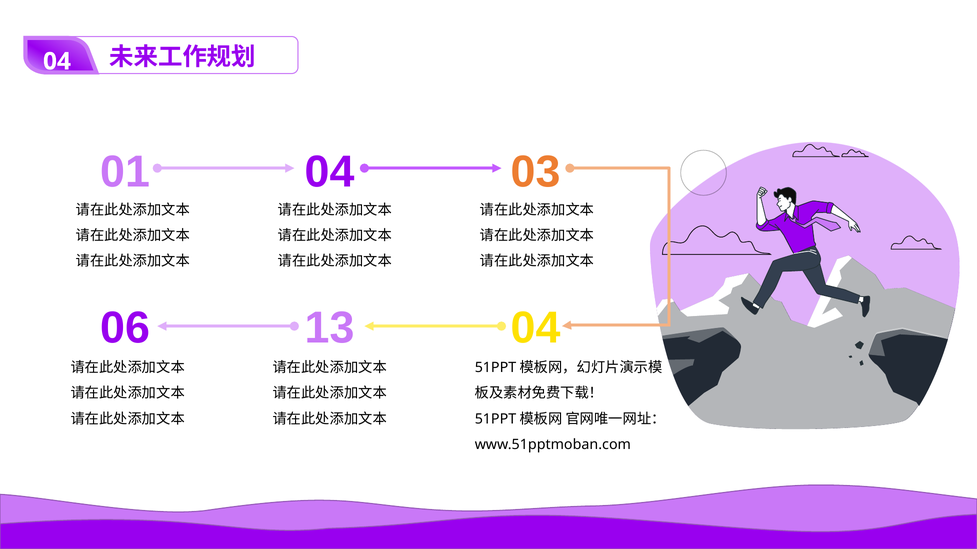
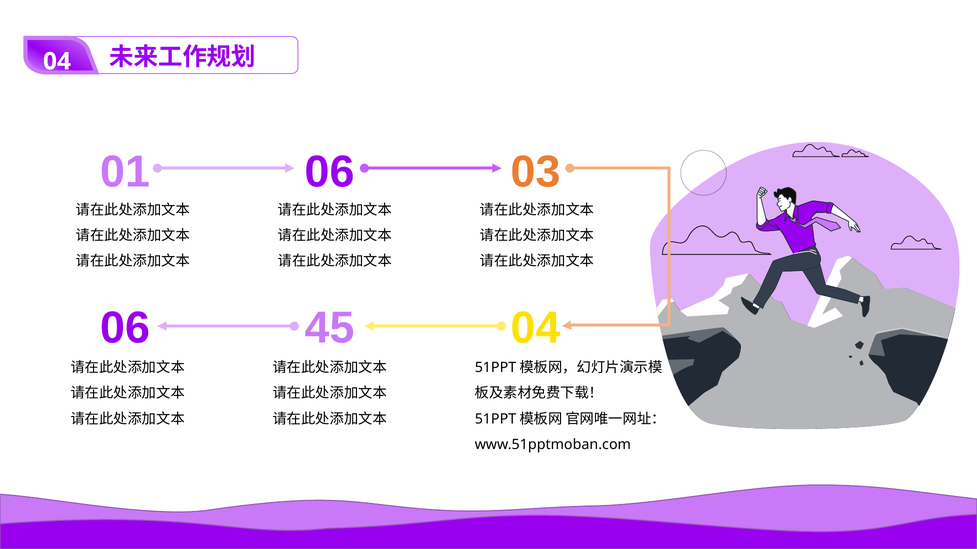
01 04: 04 -> 06 (330, 172)
13: 13 -> 45 (330, 328)
